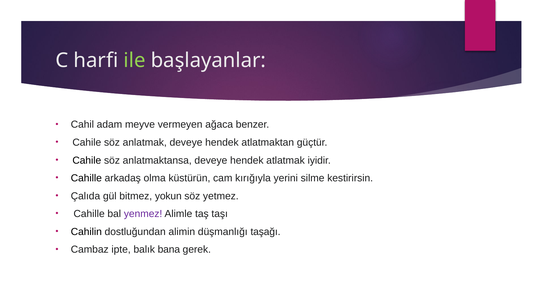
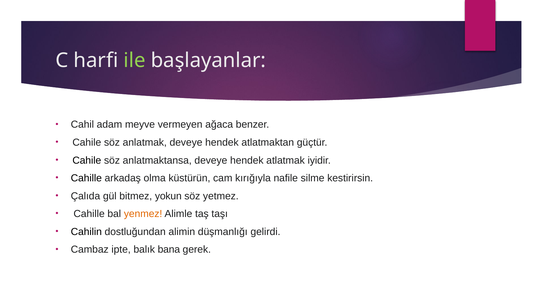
yerini: yerini -> nafile (286, 178)
yenmez colour: purple -> orange (143, 214)
taşağı: taşağı -> gelirdi (265, 232)
